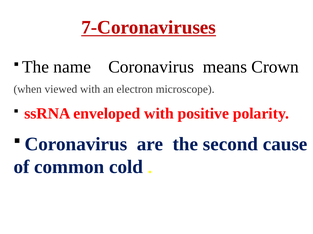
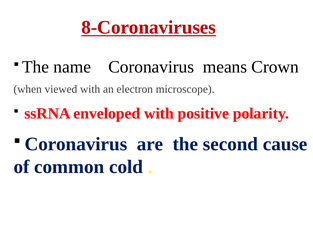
7-Coronaviruses: 7-Coronaviruses -> 8-Coronaviruses (149, 27)
